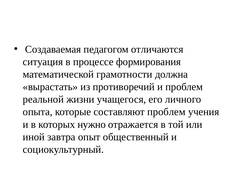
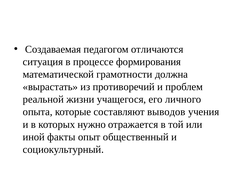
составляют проблем: проблем -> выводов (166, 112)
завтра: завтра -> факты (61, 137)
